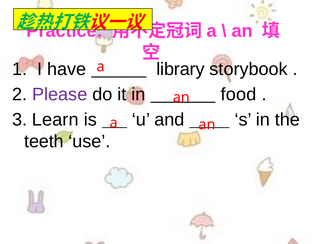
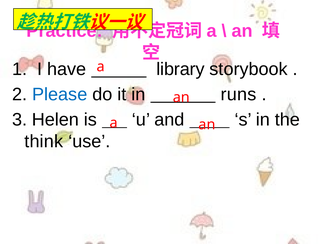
Please colour: purple -> blue (60, 94)
food: food -> runs (239, 94)
Learn: Learn -> Helen (55, 120)
teeth: teeth -> think (44, 141)
